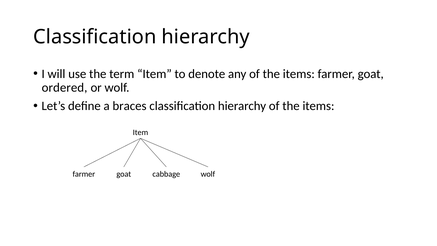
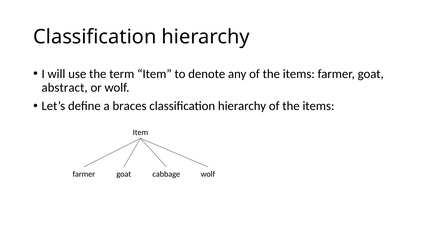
ordered: ordered -> abstract (65, 88)
